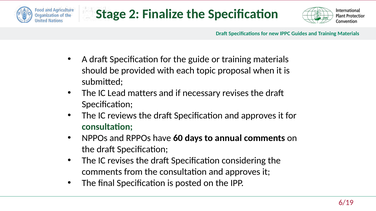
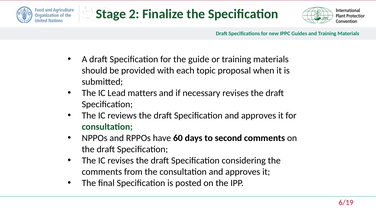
annual: annual -> second (228, 138)
